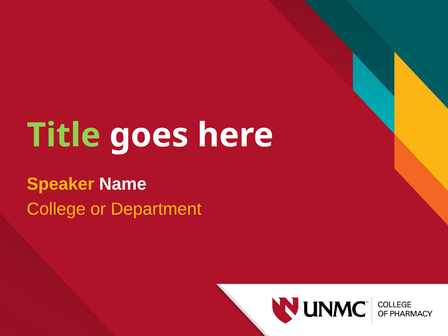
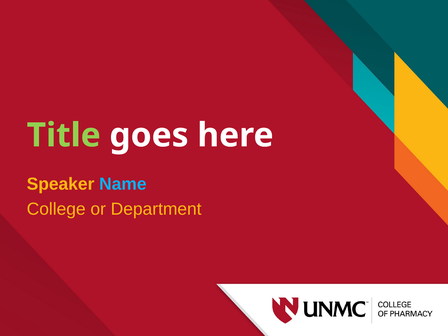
Name colour: white -> light blue (123, 184)
